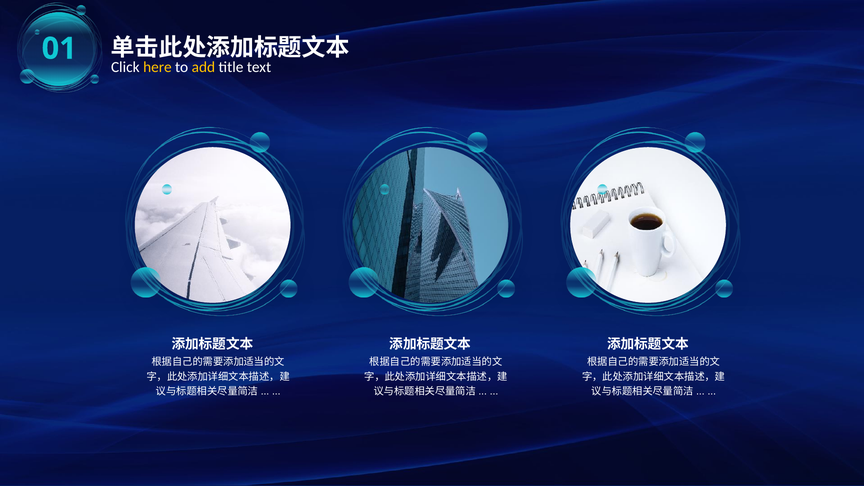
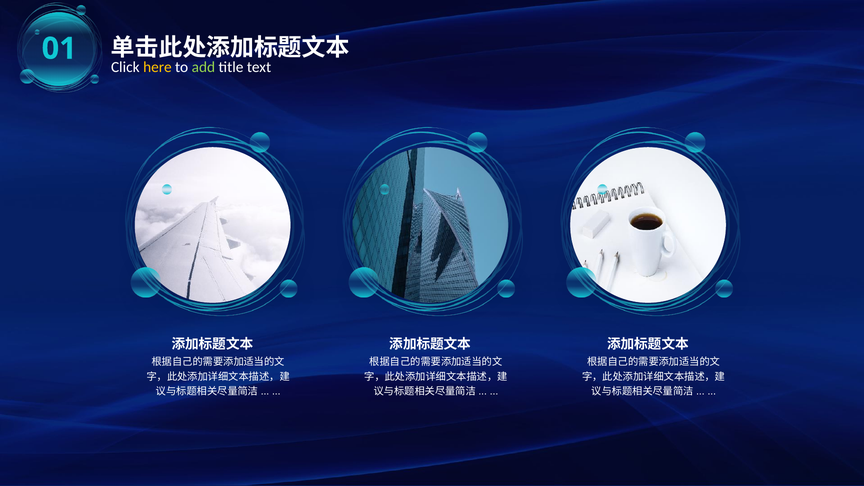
add colour: yellow -> light green (203, 67)
